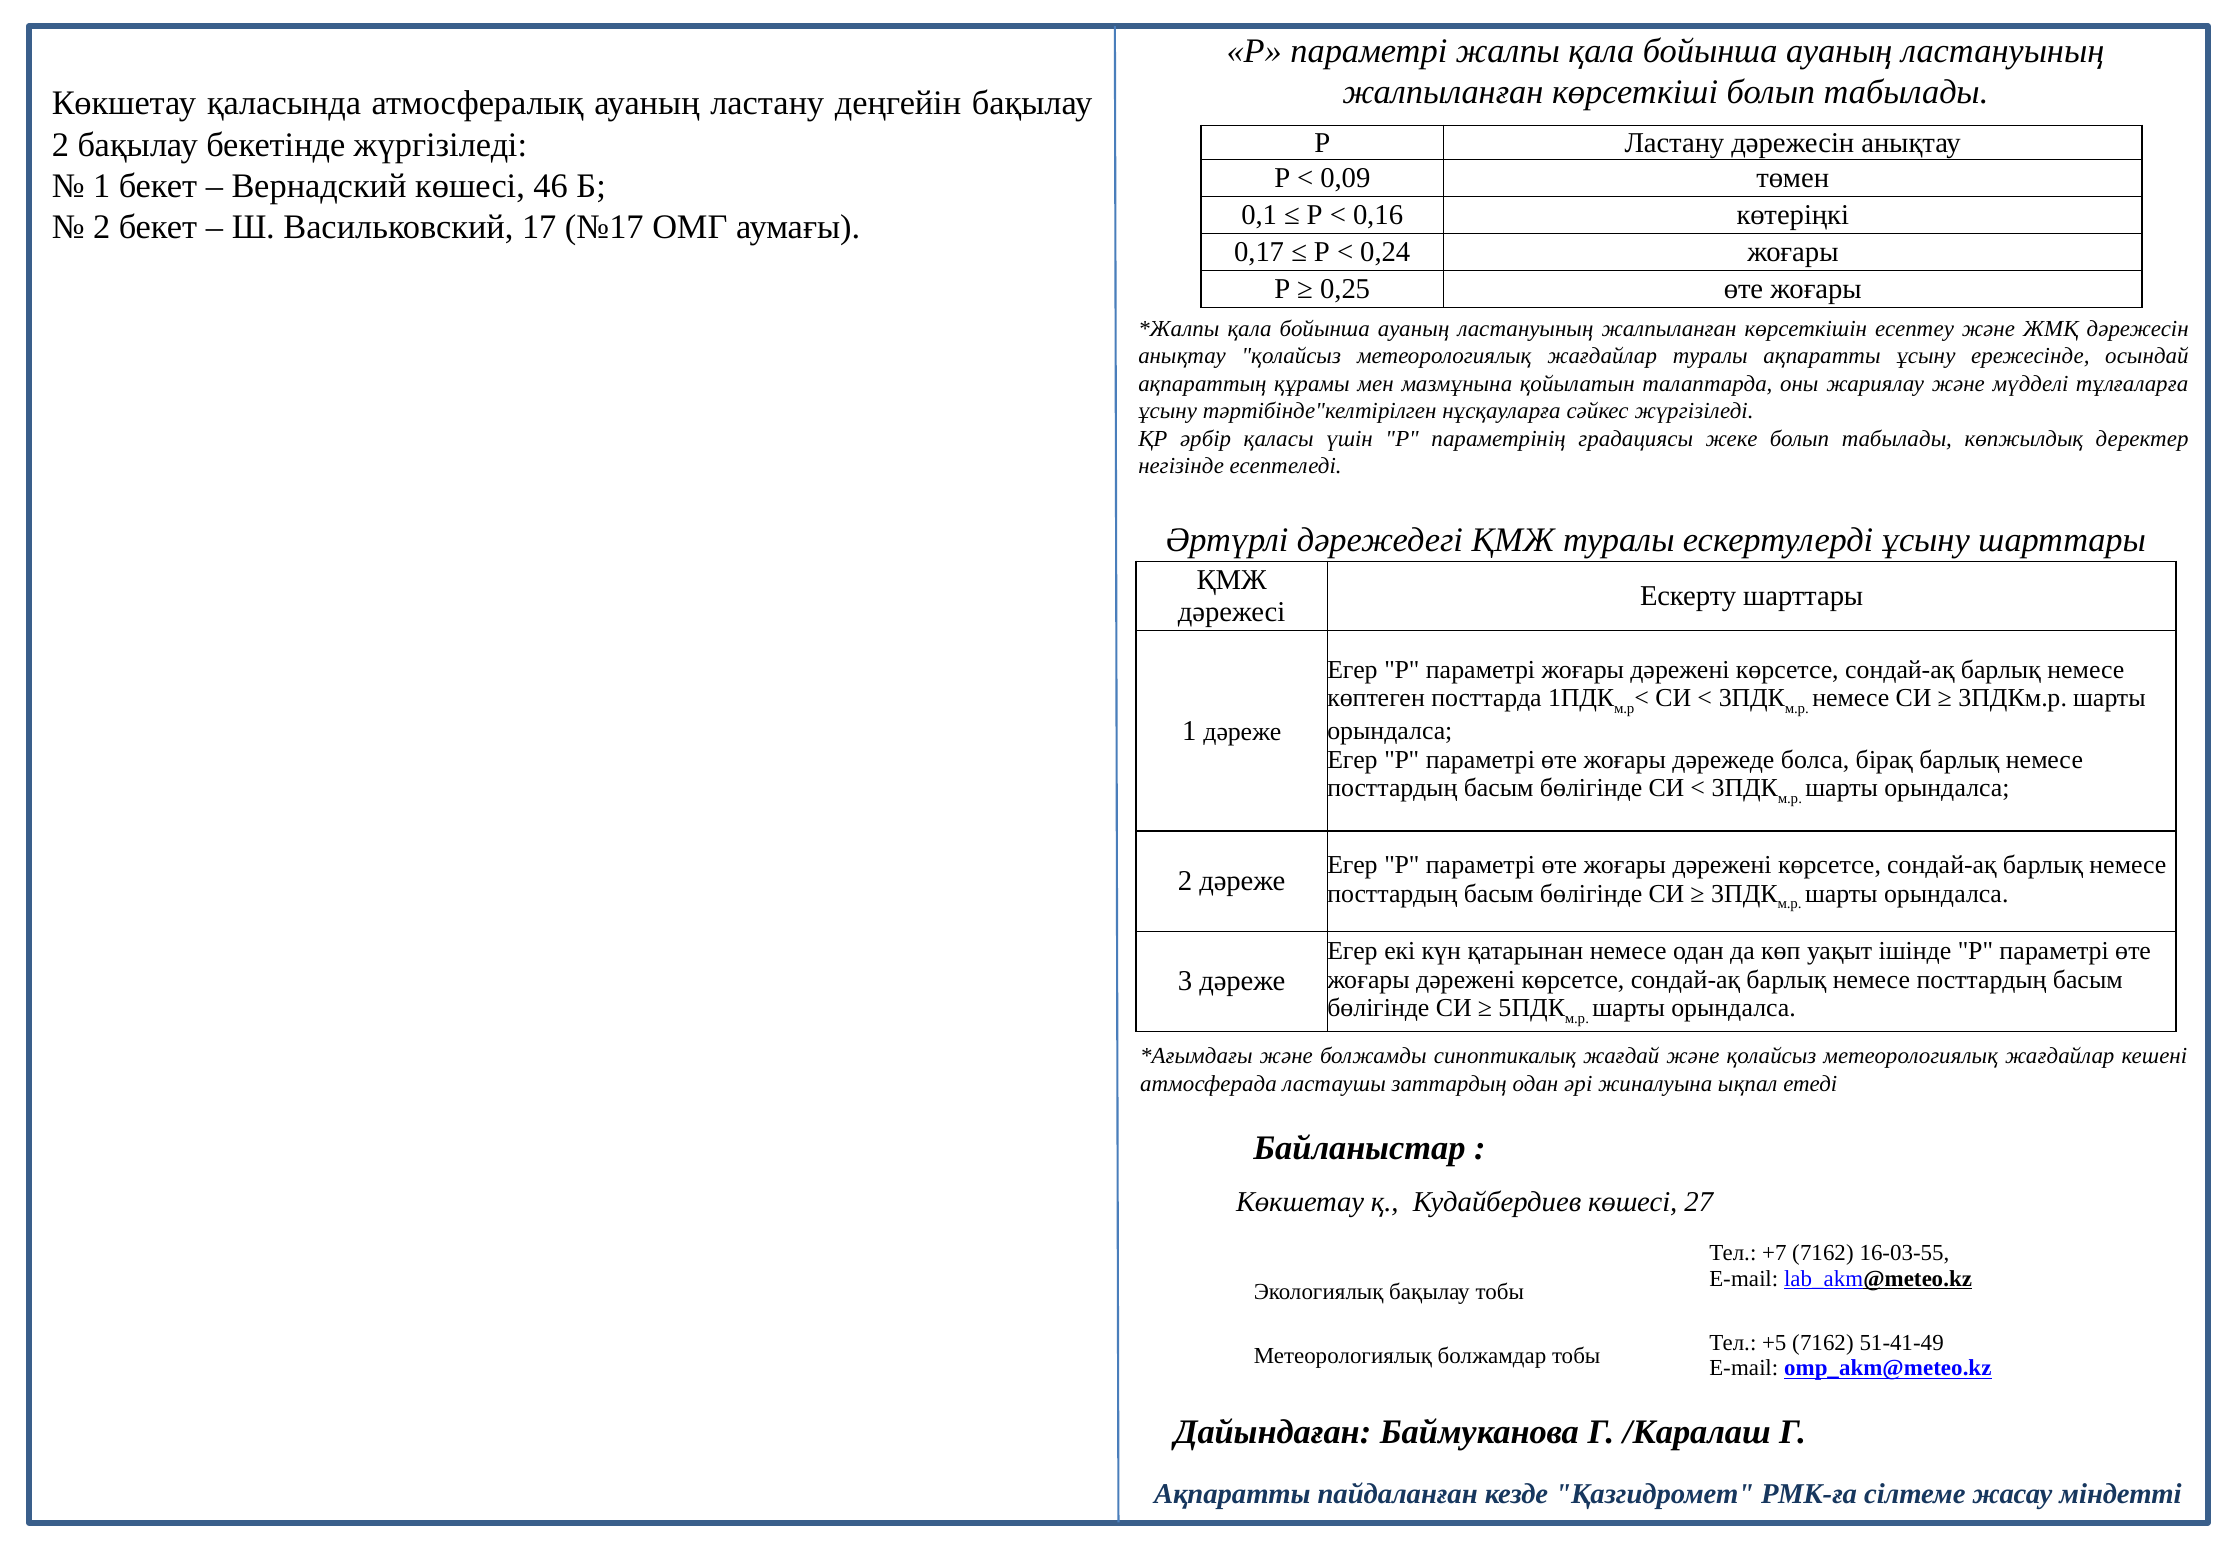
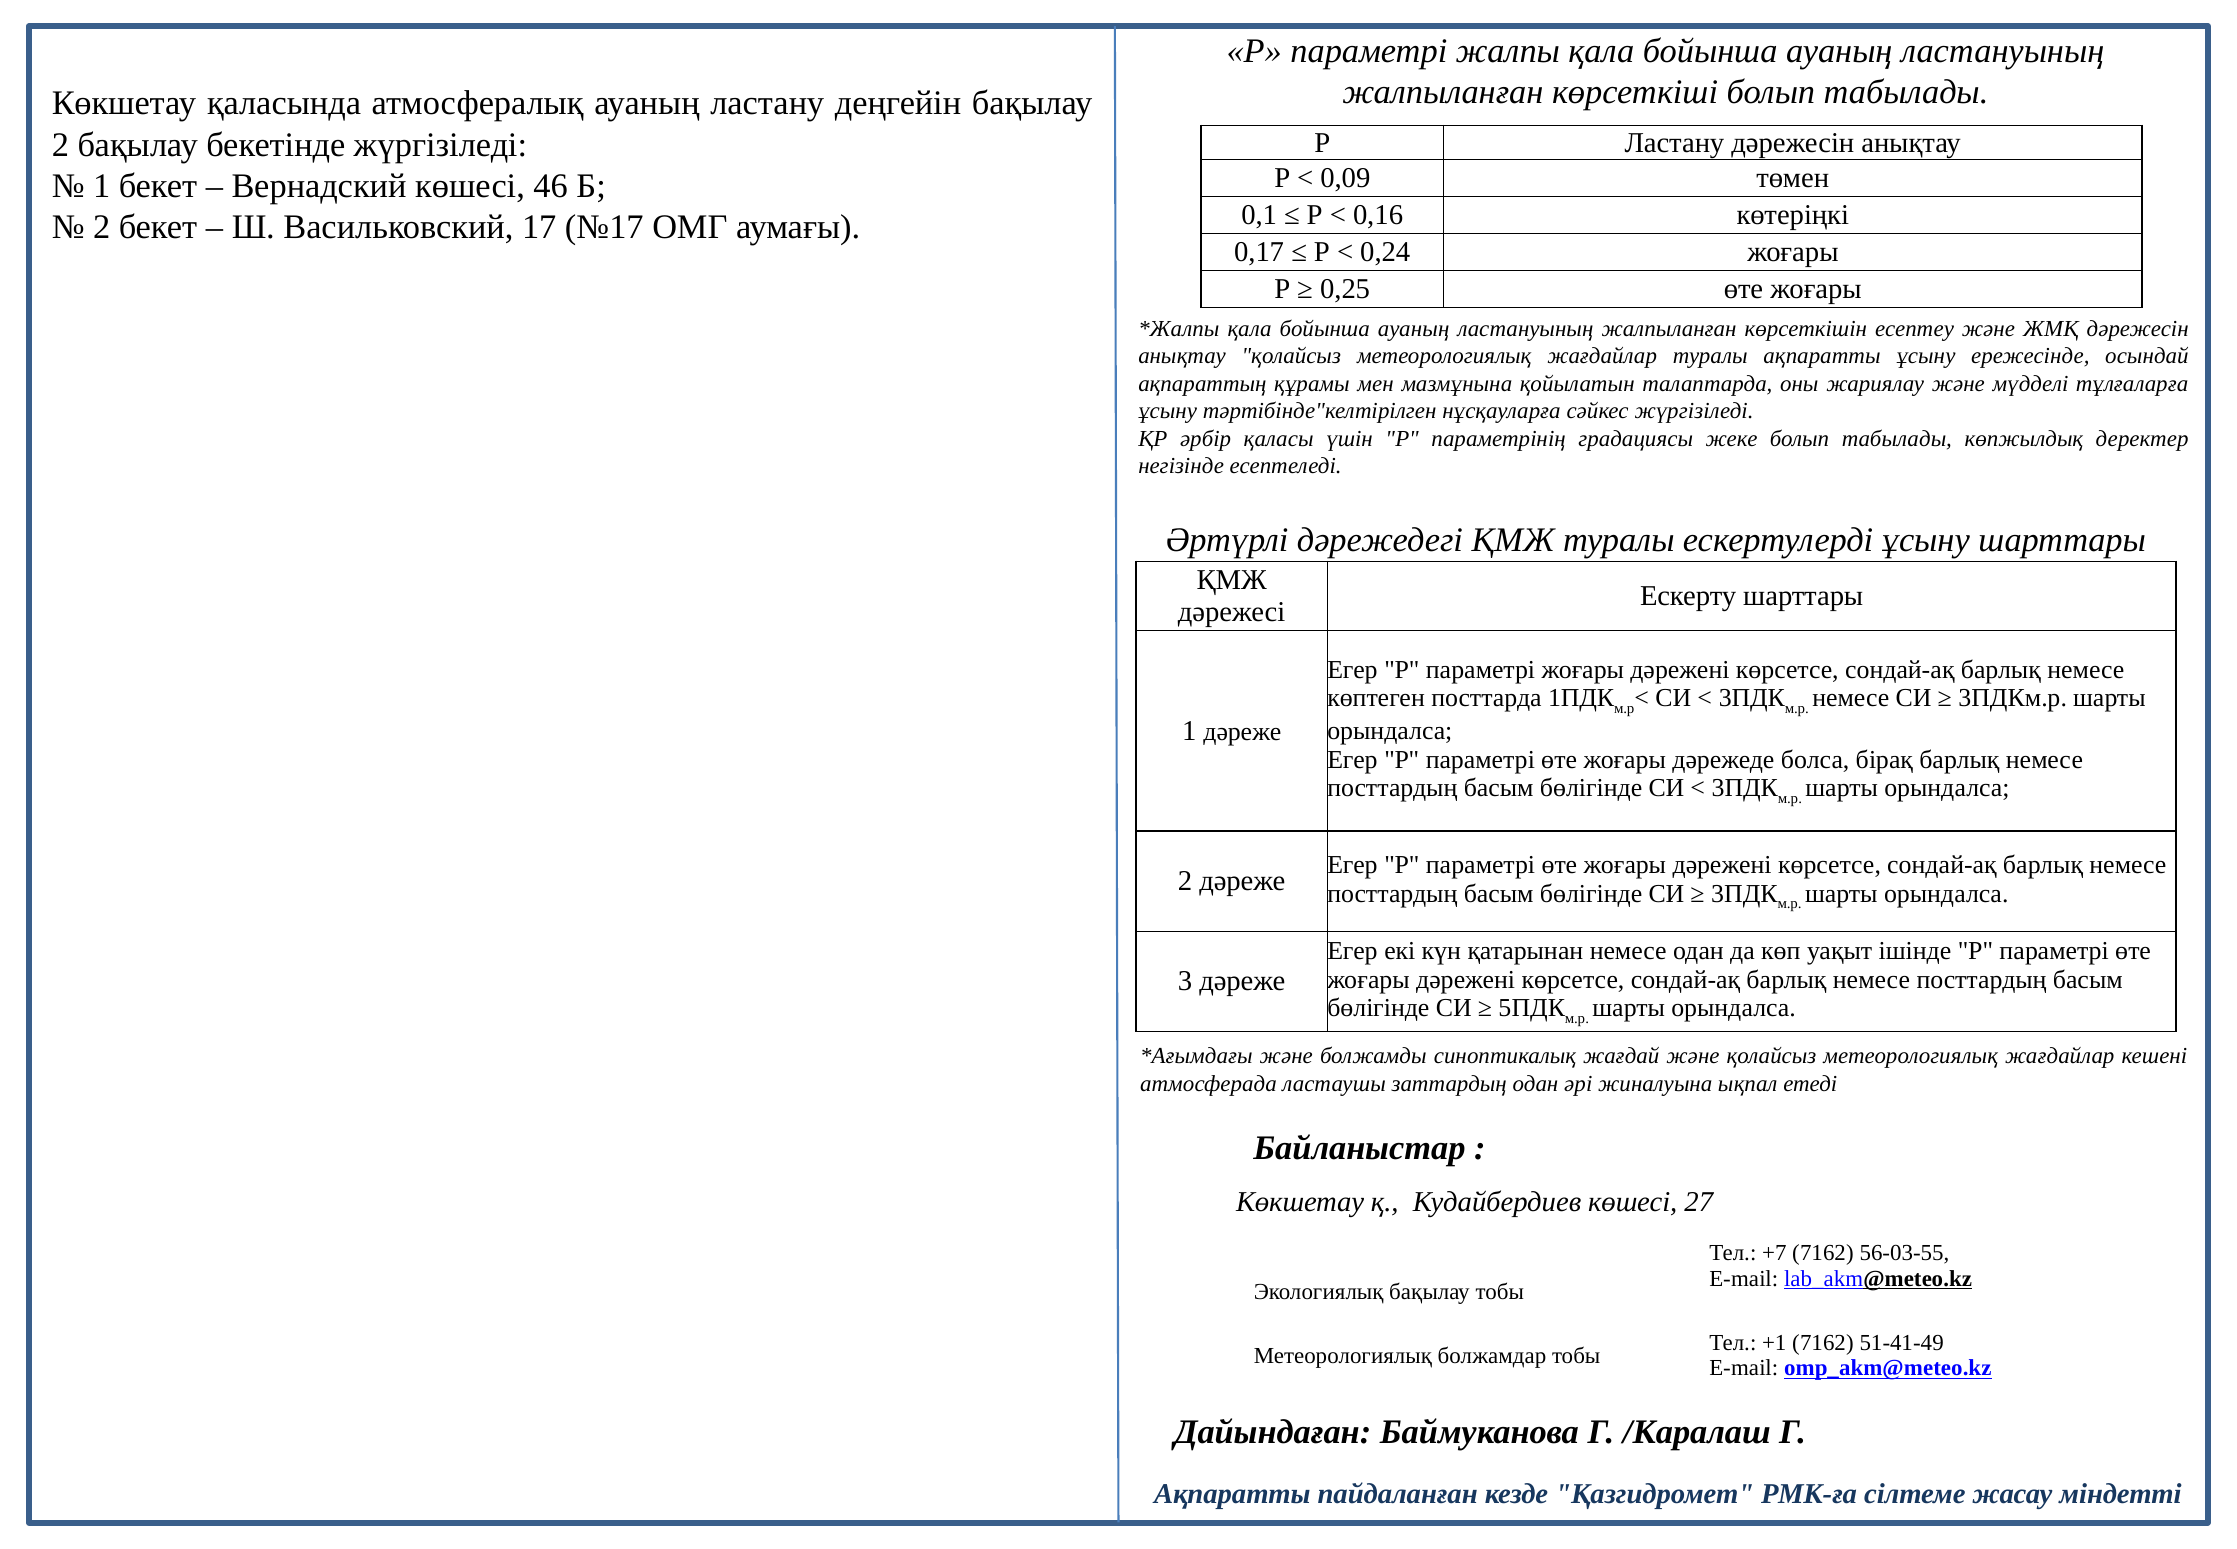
16-03-55: 16-03-55 -> 56-03-55 (1904, 1253)
+5: +5 -> +1 (1774, 1342)
